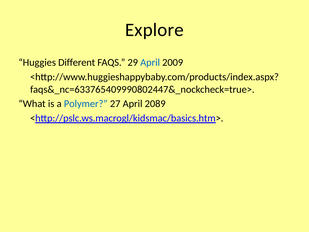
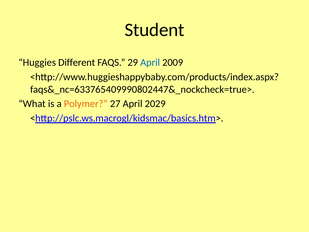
Explore: Explore -> Student (155, 30)
Polymer colour: blue -> orange (86, 104)
2089: 2089 -> 2029 (155, 104)
